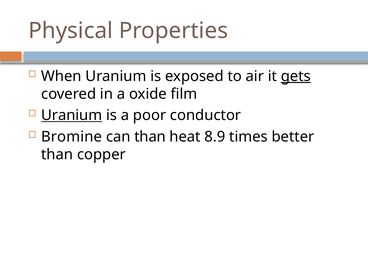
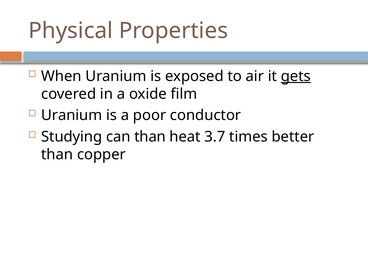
Uranium underline: present -> none (72, 115)
Bromine: Bromine -> Studying (72, 137)
8.9: 8.9 -> 3.7 (215, 137)
